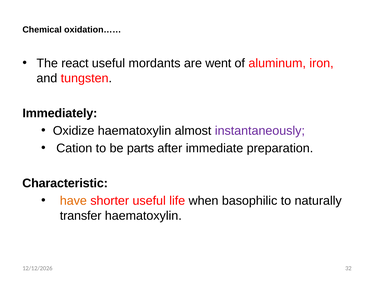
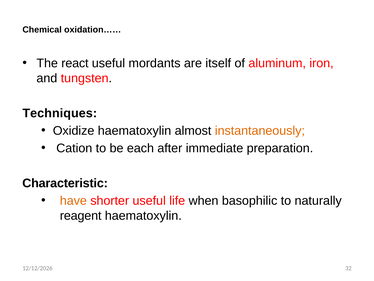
went: went -> itself (218, 63)
Immediately: Immediately -> Techniques (60, 113)
instantaneously colour: purple -> orange (260, 131)
parts: parts -> each (140, 148)
transfer: transfer -> reagent (81, 215)
